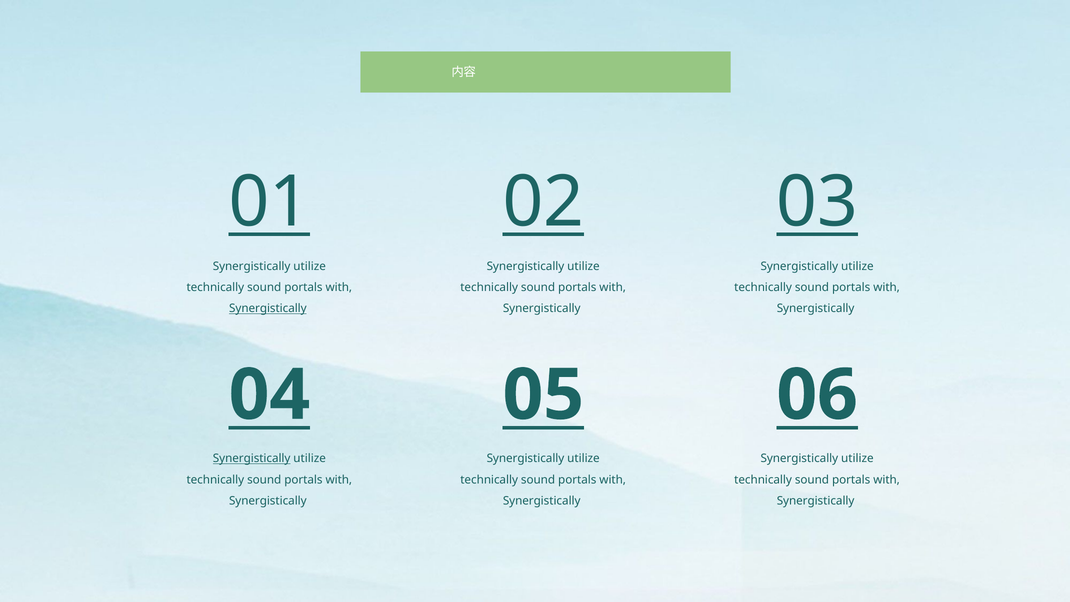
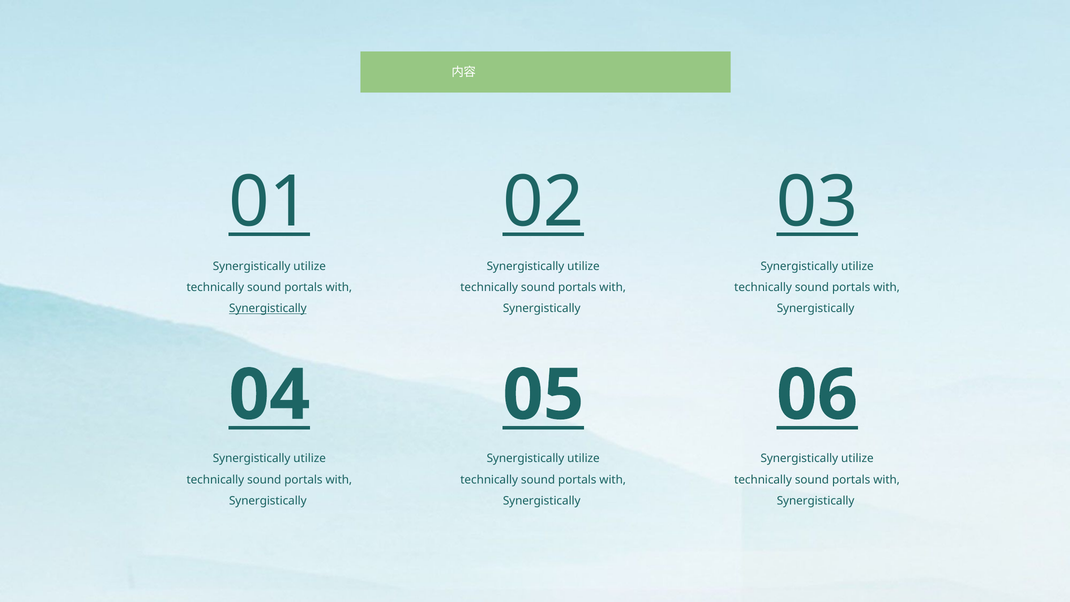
Synergistically underline: present -> none (252, 459)
